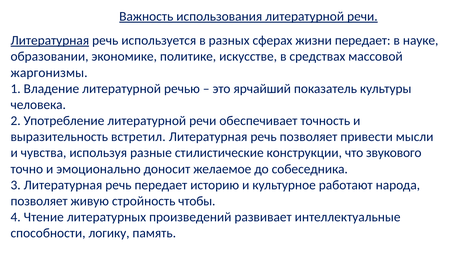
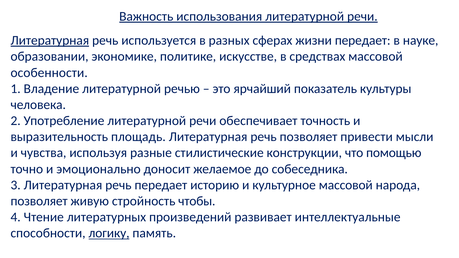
жаргонизмы: жаргонизмы -> особенности (49, 73)
встретил: встретил -> площадь (138, 137)
звукового: звукового -> помощью (394, 153)
культурное работают: работают -> массовой (346, 185)
логику underline: none -> present (109, 233)
